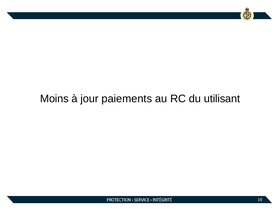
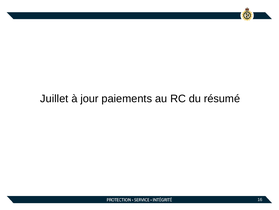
Moins: Moins -> Juillet (54, 98)
utilisant: utilisant -> résumé (222, 98)
